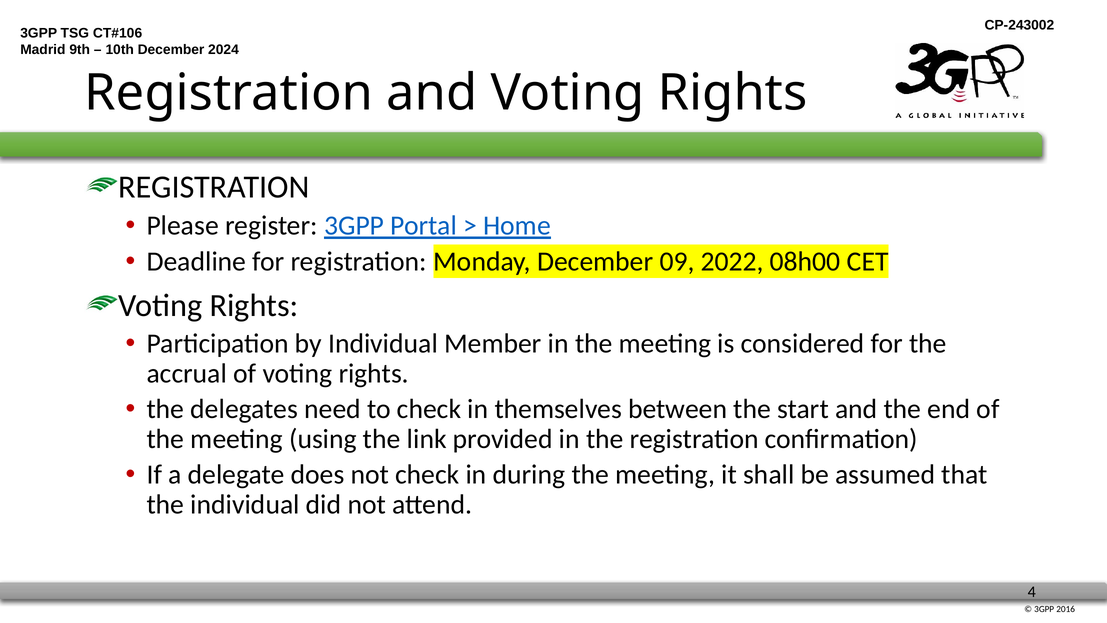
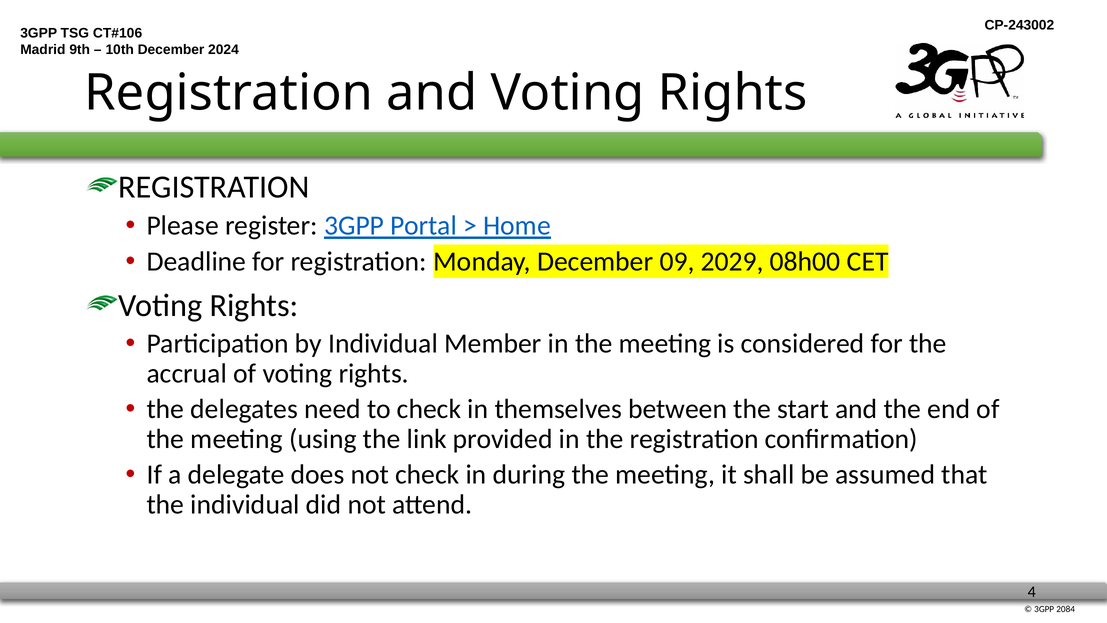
2022: 2022 -> 2029 (732, 261)
2016: 2016 -> 2084 (1066, 609)
